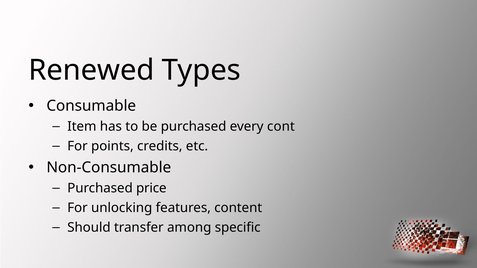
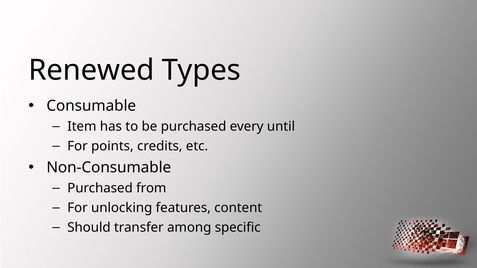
cont: cont -> until (281, 127)
price: price -> from (151, 188)
